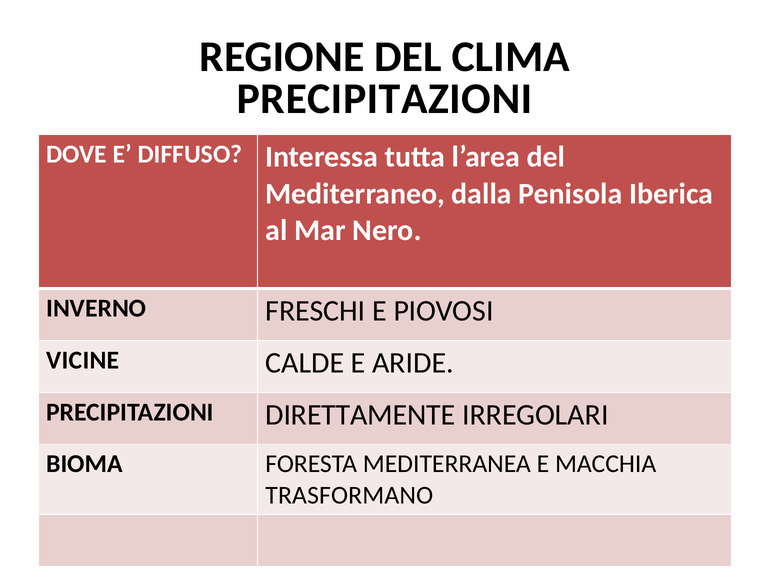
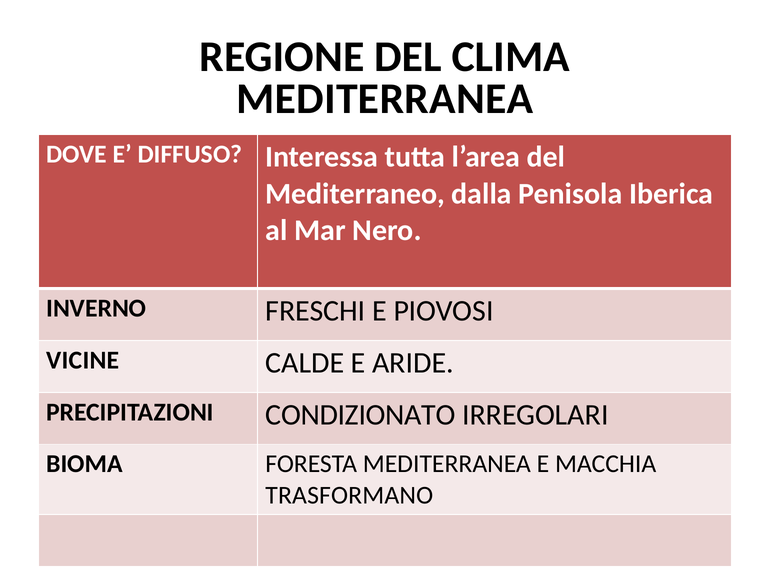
PRECIPITAZIONI: PRECIPITAZIONI -> MEDITERRANEA (385, 99)
DIRETTAMENTE: DIRETTAMENTE -> CONDIZIONATO (360, 415)
